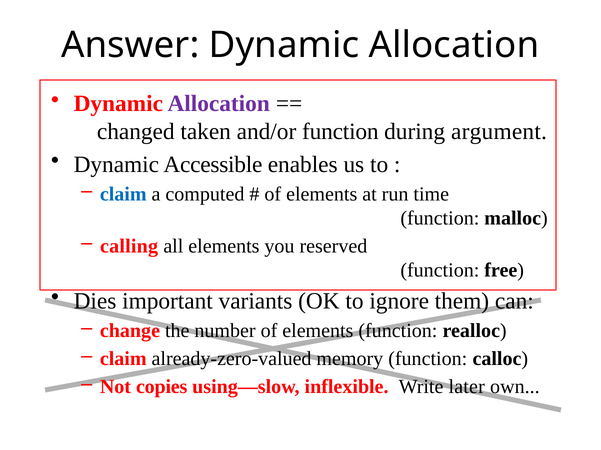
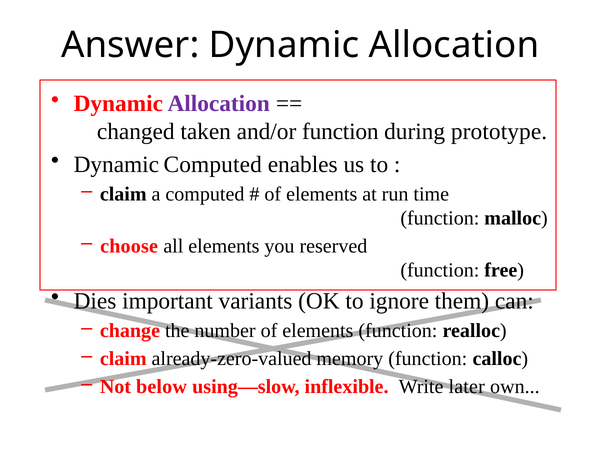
argument: argument -> prototype (499, 132)
Dynamic Accessible: Accessible -> Computed (213, 165)
claim colour: blue -> black (123, 194)
calling: calling -> choose (129, 247)
copies: copies -> below (162, 387)
